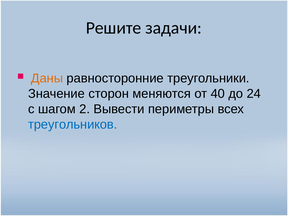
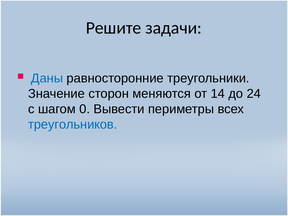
Даны colour: orange -> blue (47, 78)
40: 40 -> 14 (218, 94)
2: 2 -> 0 (85, 109)
